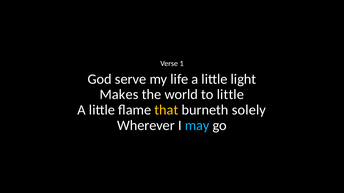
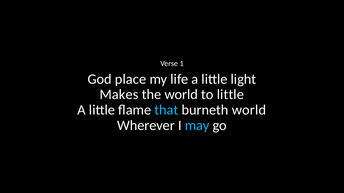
serve: serve -> place (131, 79)
that colour: yellow -> light blue (166, 110)
burneth solely: solely -> world (249, 110)
